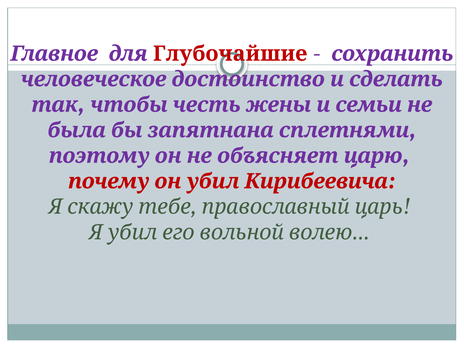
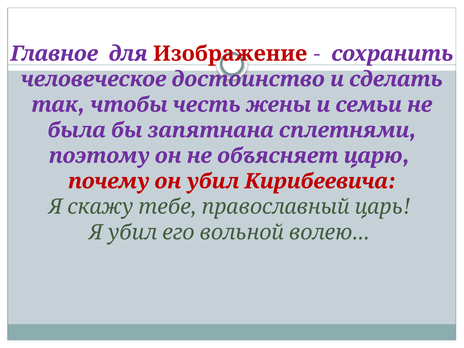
Глубочайшие: Глубочайшие -> Изображение (230, 54)
